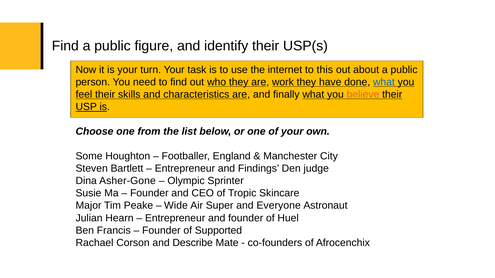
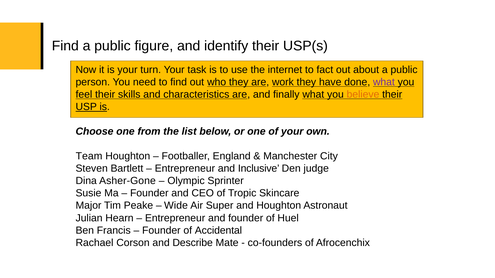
this: this -> fact (325, 70)
what colour: blue -> purple (384, 82)
Some: Some -> Team (89, 156)
Findings: Findings -> Inclusive (259, 169)
and Everyone: Everyone -> Houghton (279, 206)
Supported: Supported -> Accidental (218, 231)
